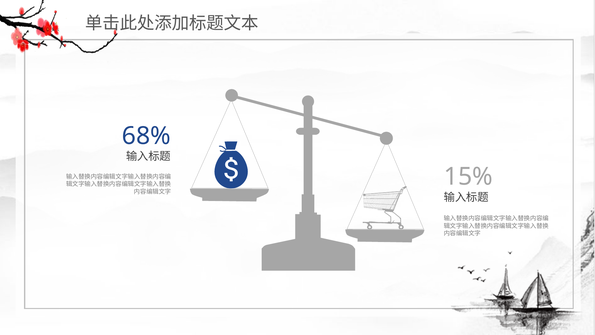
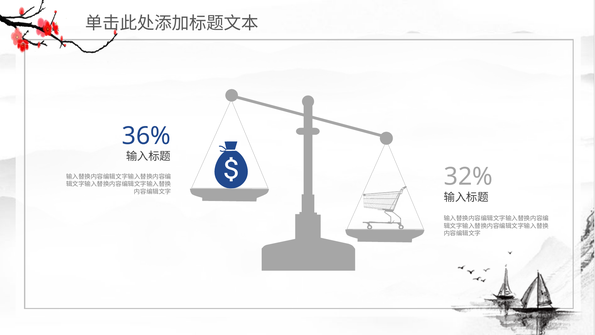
68%: 68% -> 36% (146, 136)
15%: 15% -> 32% (468, 177)
